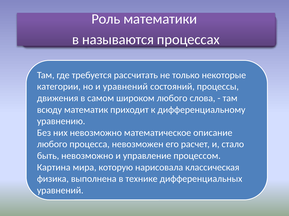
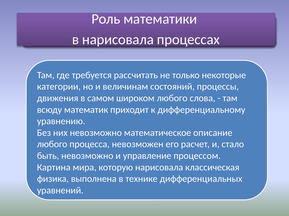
в называются: называются -> нарисовала (118, 40)
и уравнений: уравнений -> величинам (125, 87)
